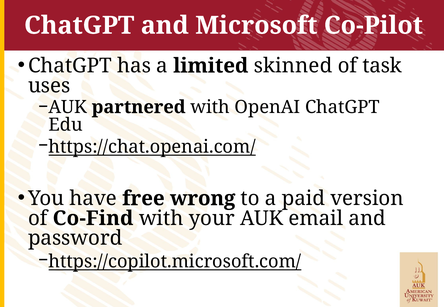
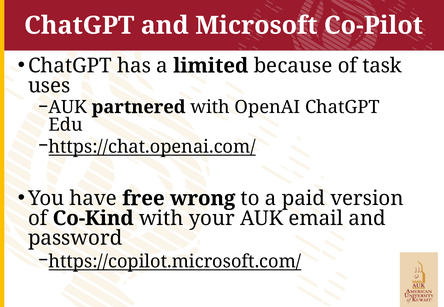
skinned: skinned -> because (293, 66)
Co-Find: Co-Find -> Co-Kind (93, 219)
